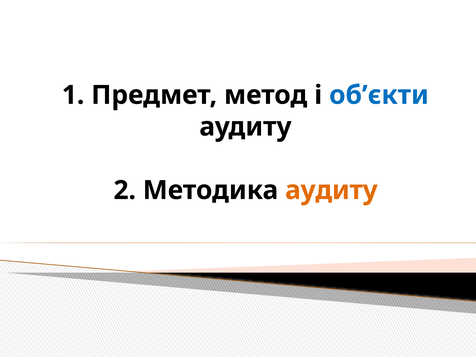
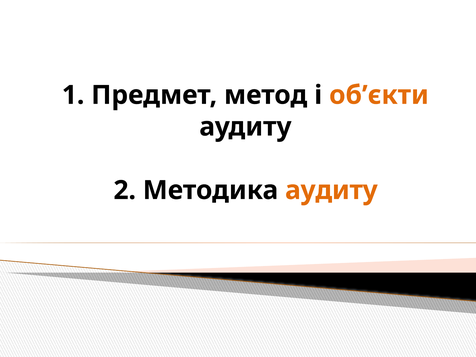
об’єкти colour: blue -> orange (379, 95)
